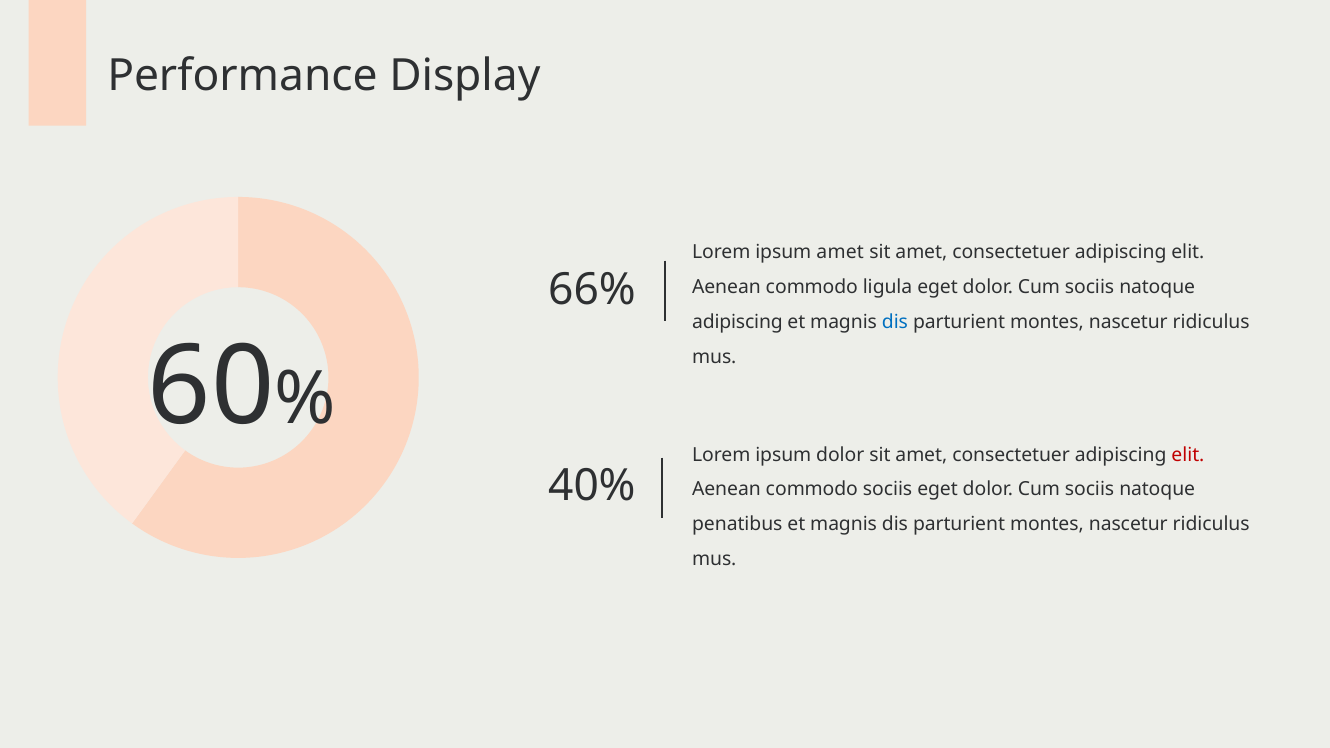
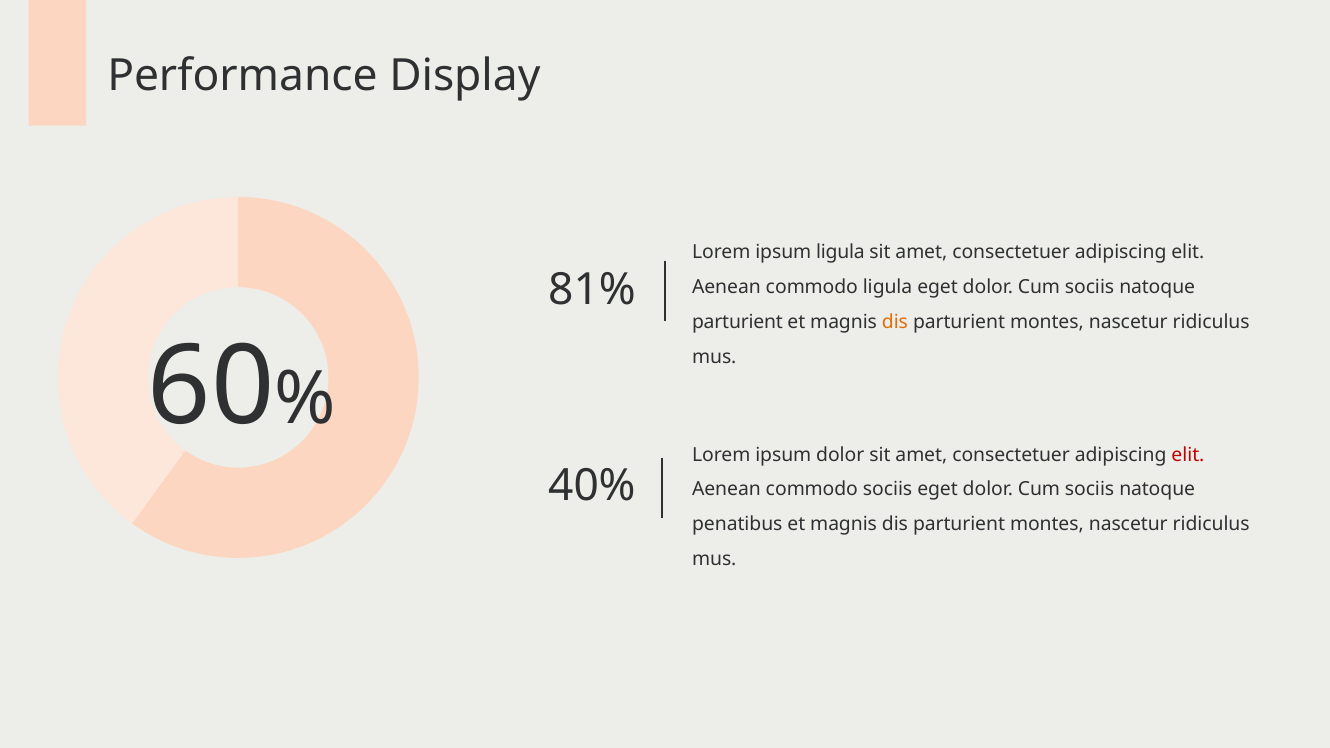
ipsum amet: amet -> ligula (840, 253)
66%: 66% -> 81% (592, 290)
adipiscing: adipiscing -> parturient (737, 322)
dis colour: blue -> orange (895, 322)
